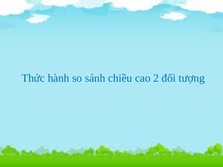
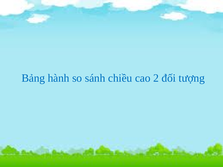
Thức: Thức -> Bảng (33, 78)
